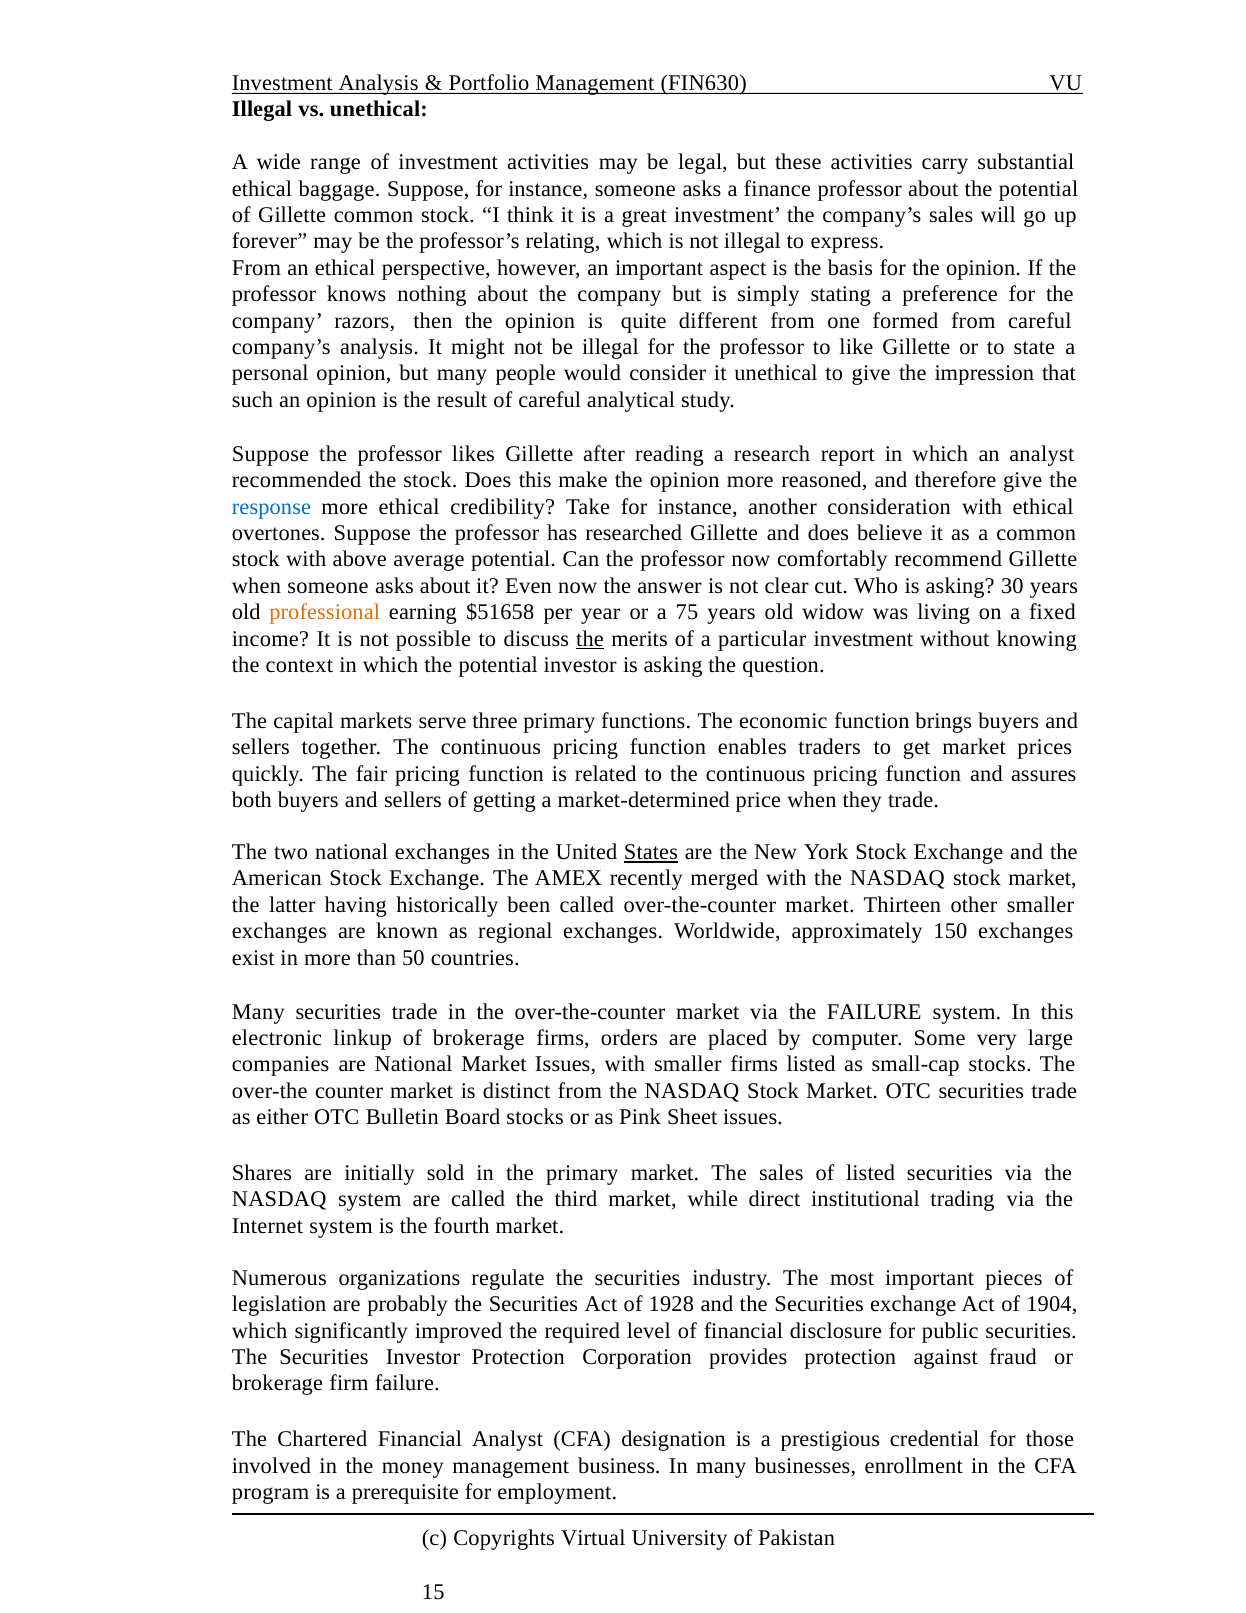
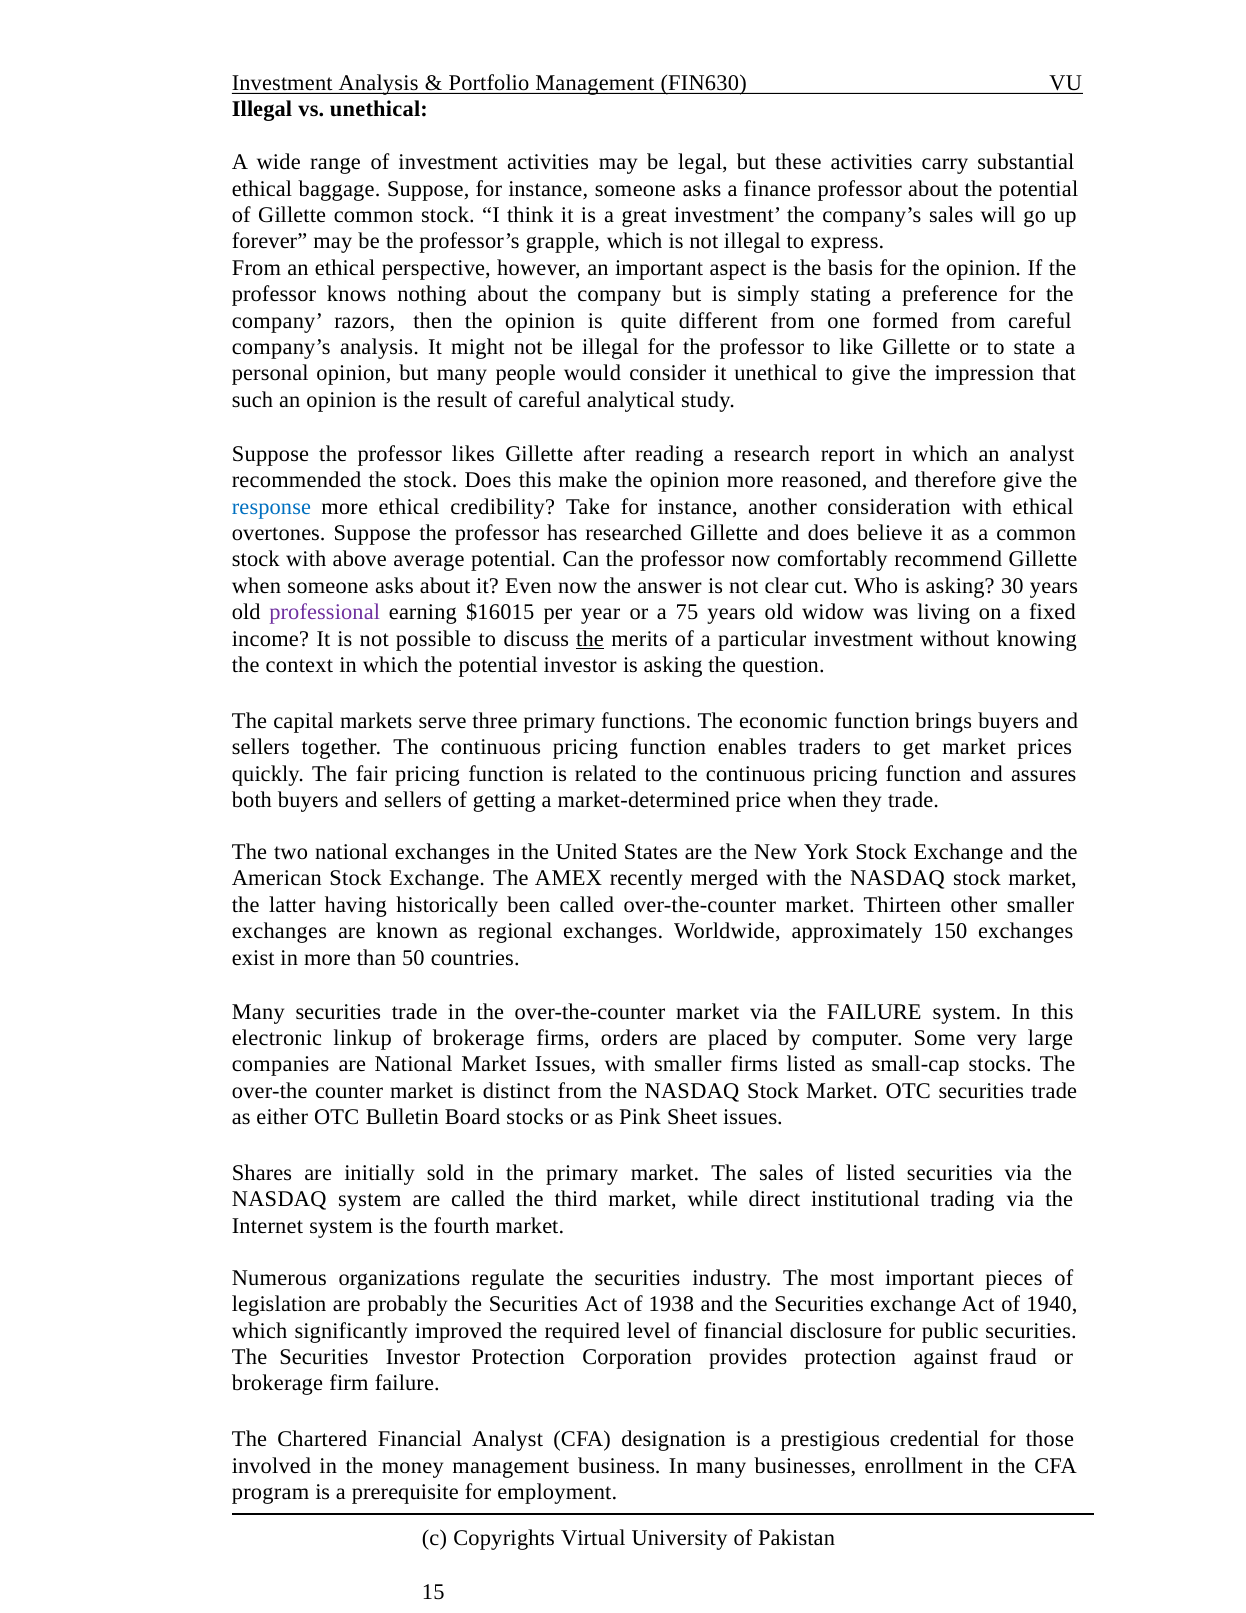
relating: relating -> grapple (563, 242)
professional colour: orange -> purple (325, 612)
$51658: $51658 -> $16015 (500, 612)
States underline: present -> none (651, 852)
1928: 1928 -> 1938 (671, 1304)
1904: 1904 -> 1940 (1052, 1304)
